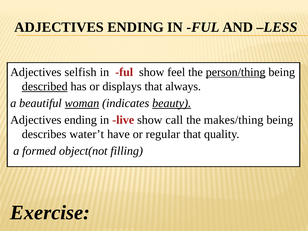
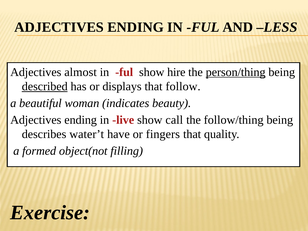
selfish: selfish -> almost (81, 72)
feel: feel -> hire (176, 72)
always: always -> follow (183, 86)
woman underline: present -> none (82, 103)
beauty underline: present -> none (172, 103)
makes/thing: makes/thing -> follow/thing (234, 120)
regular: regular -> fingers (163, 134)
